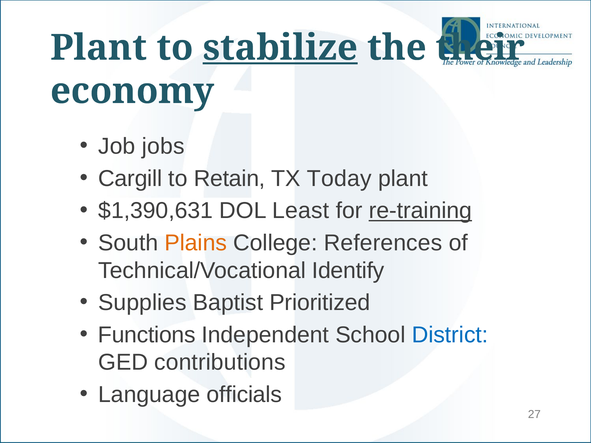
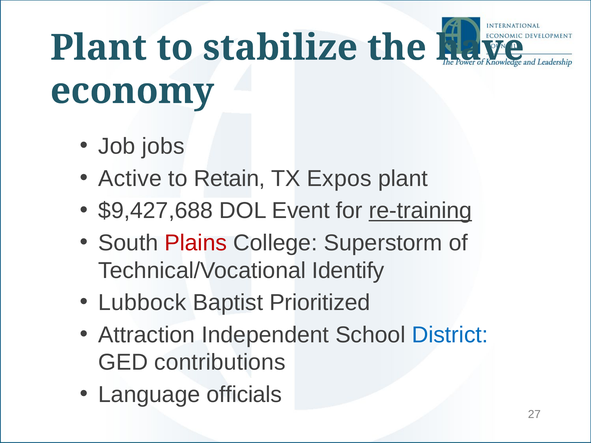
stabilize underline: present -> none (280, 48)
their: their -> have (480, 48)
Cargill: Cargill -> Active (130, 179)
Today: Today -> Expos (339, 179)
$1,390,631: $1,390,631 -> $9,427,688 (156, 211)
Least: Least -> Event (301, 211)
Plains colour: orange -> red (196, 243)
References: References -> Superstorm (383, 243)
Supplies: Supplies -> Lubbock (142, 303)
Functions: Functions -> Attraction (147, 335)
